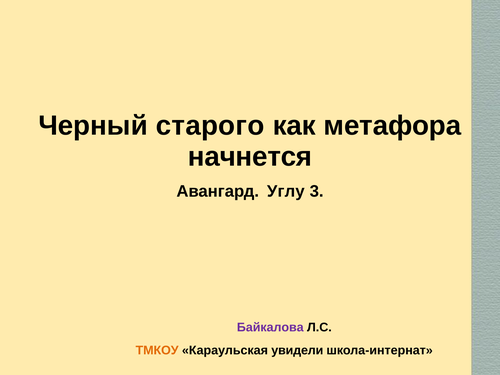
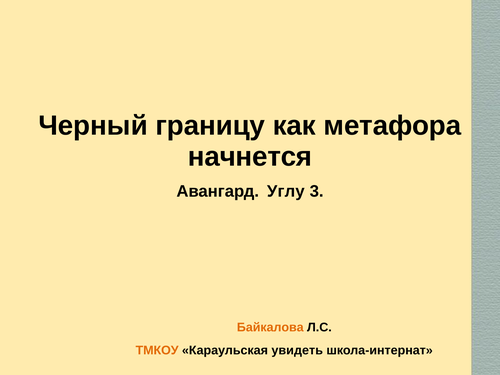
старого: старого -> границу (210, 126)
Байкалова colour: purple -> orange (270, 327)
увидели: увидели -> увидеть (297, 350)
